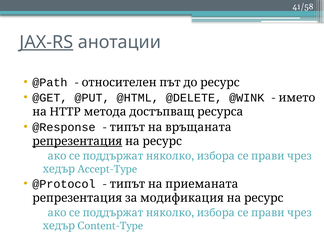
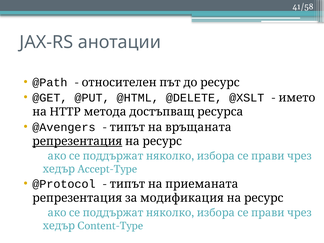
JAX-RS underline: present -> none (46, 42)
@WINK: @WINK -> @XSLT (247, 98)
@Response: @Response -> @Avengers (64, 127)
